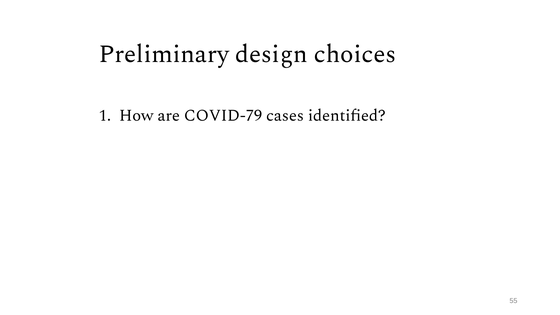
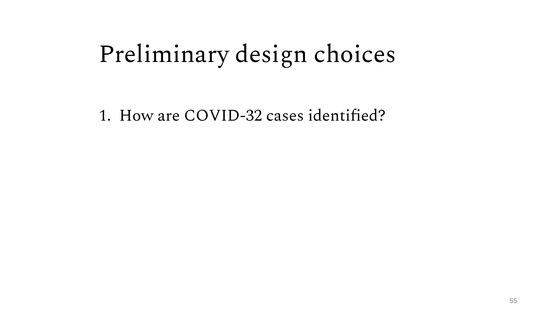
COVID-79: COVID-79 -> COVID-32 (223, 115)
